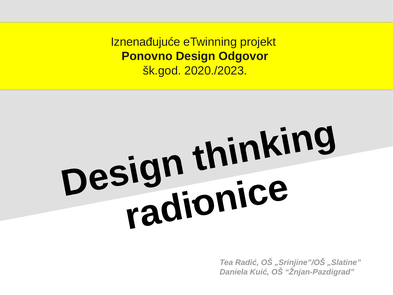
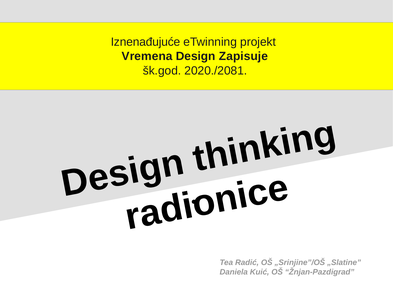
Ponovno: Ponovno -> Vremena (147, 56)
Odgovor: Odgovor -> Zapisuje (243, 56)
2020./2023: 2020./2023 -> 2020./2081 (216, 71)
